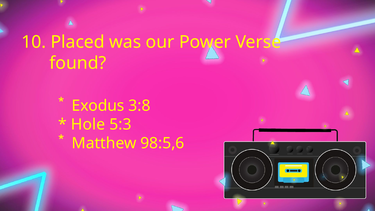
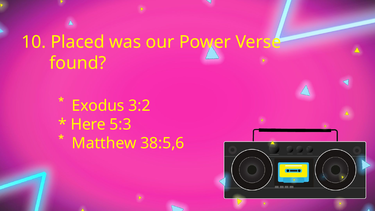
3:8: 3:8 -> 3:2 (140, 106)
Hole: Hole -> Here (88, 124)
98:5,6: 98:5,6 -> 38:5,6 (162, 143)
